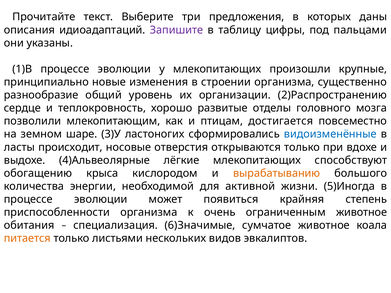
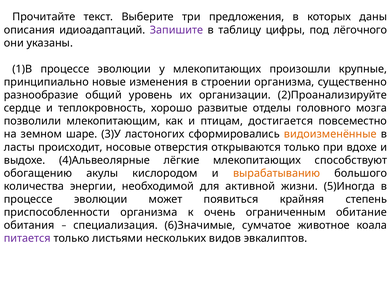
пальцами: пальцами -> лёгочного (360, 30)
2)Распространению: 2)Распространению -> 2)Проанализируйте (332, 95)
видоизменённые colour: blue -> orange (330, 134)
крыса: крыса -> акулы (102, 173)
ограниченным животное: животное -> обитание (361, 212)
питается colour: orange -> purple (27, 239)
